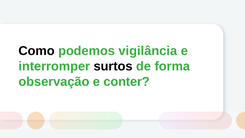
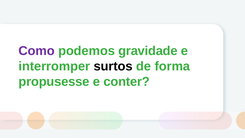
Como colour: black -> purple (37, 51)
vigilância: vigilância -> gravidade (148, 51)
observação: observação -> propusesse (54, 81)
